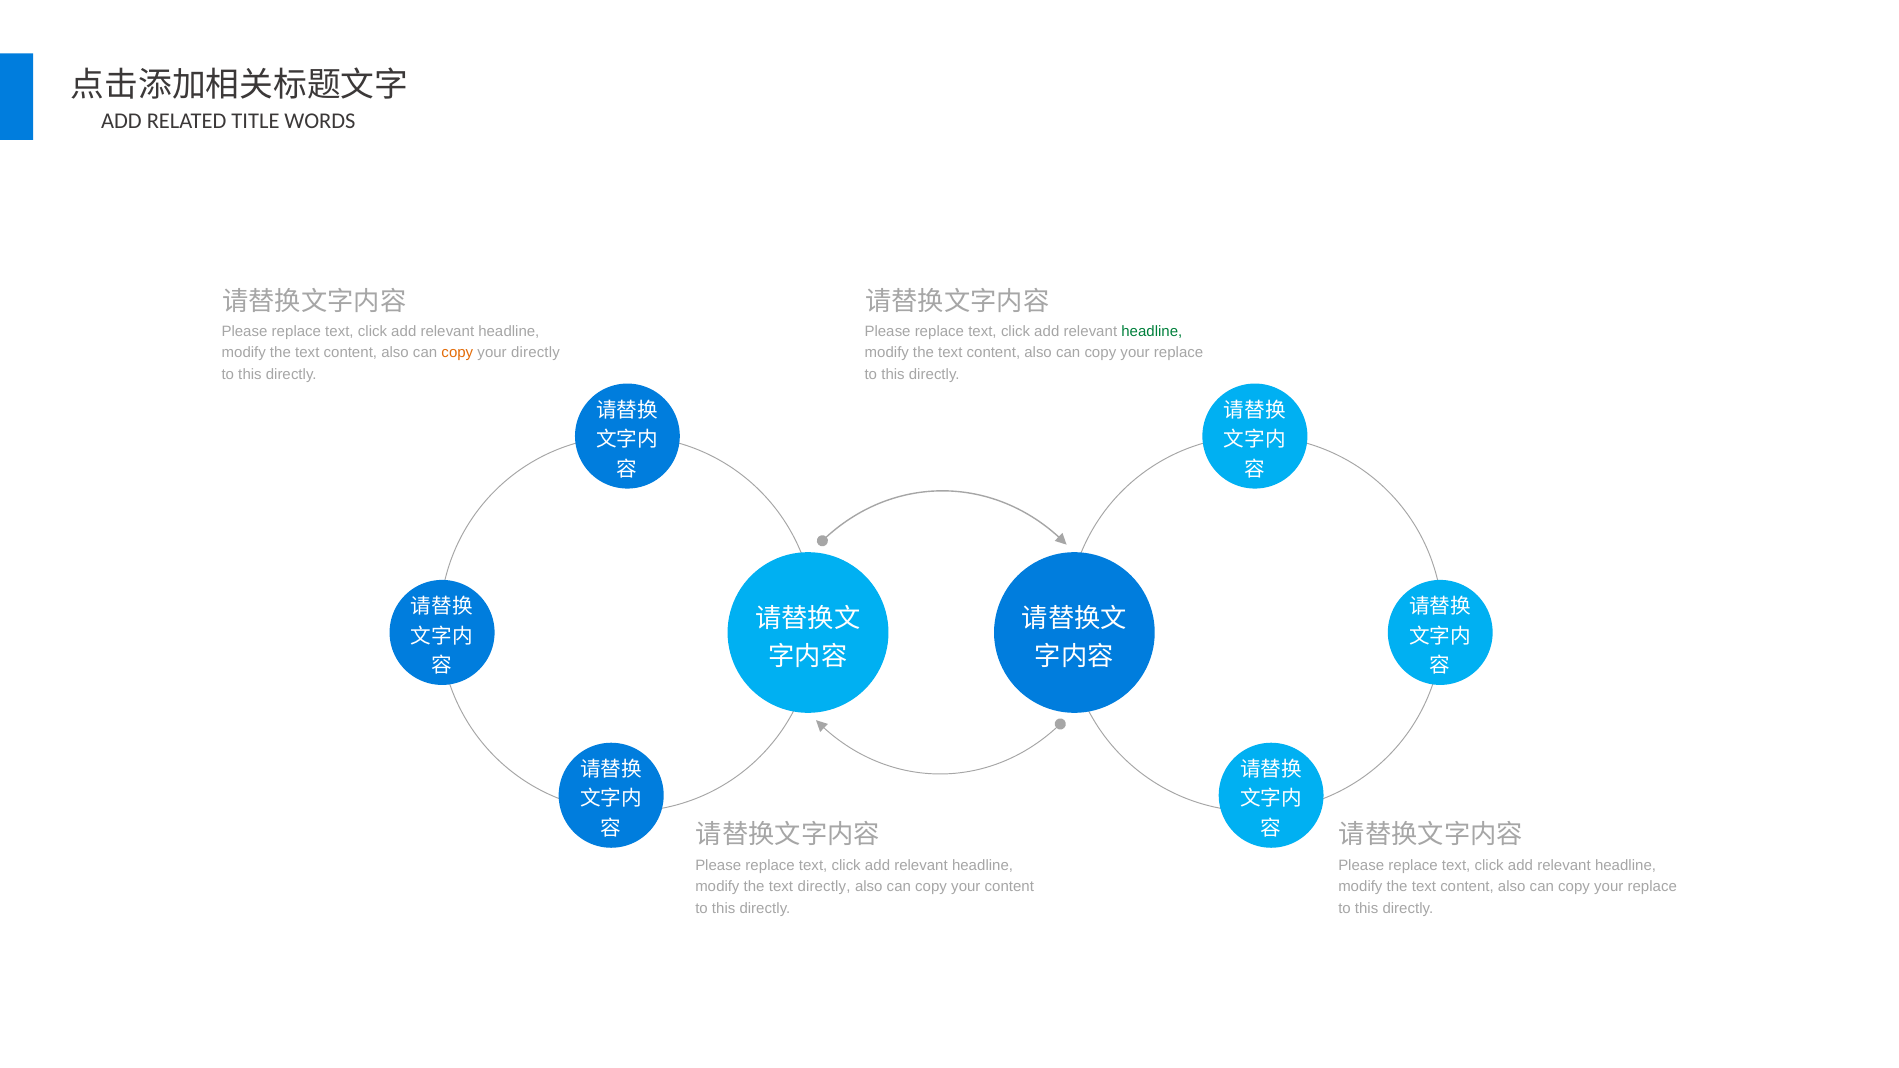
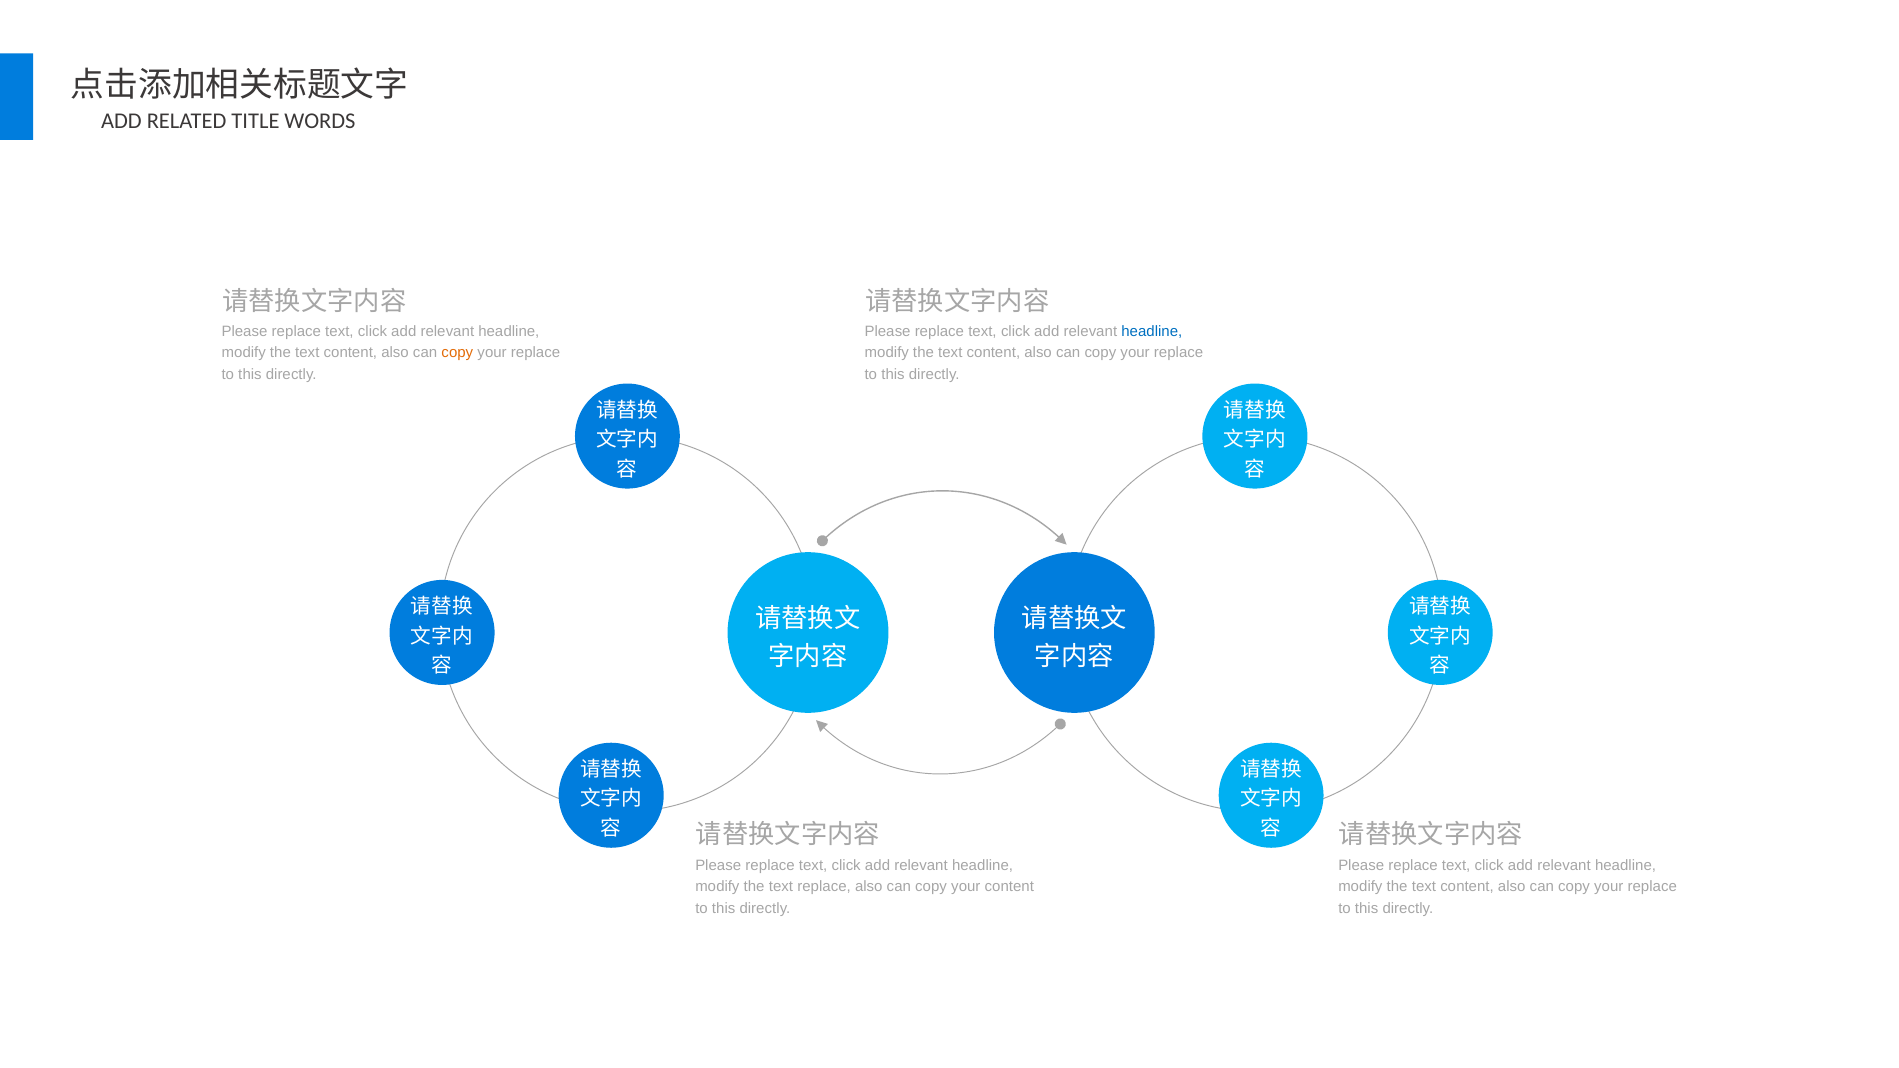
headline colour: green -> blue (1152, 332)
directly: directly -> replace (536, 353)
text directly: directly -> replace (824, 887)
